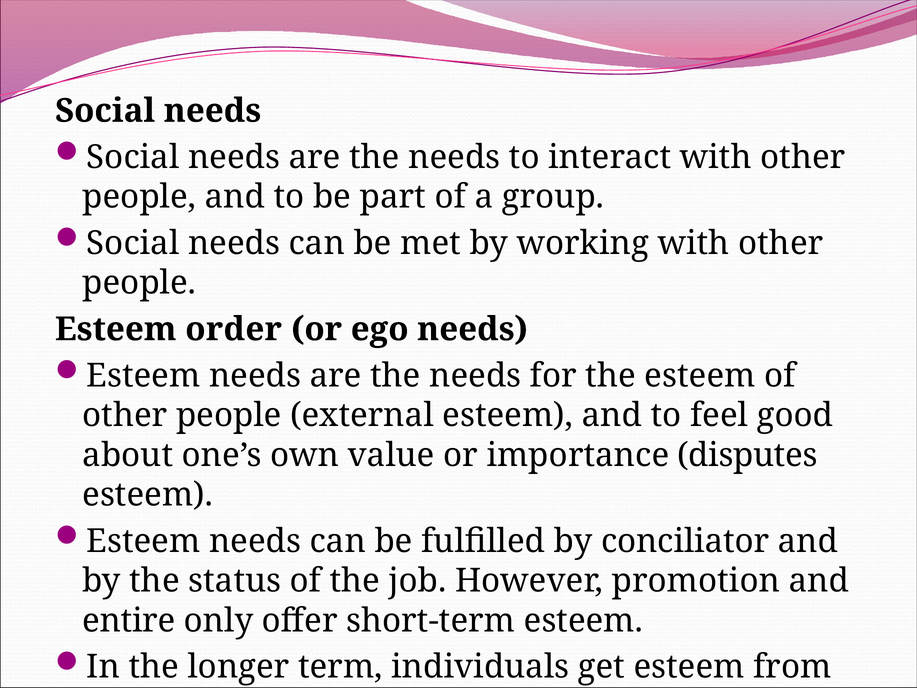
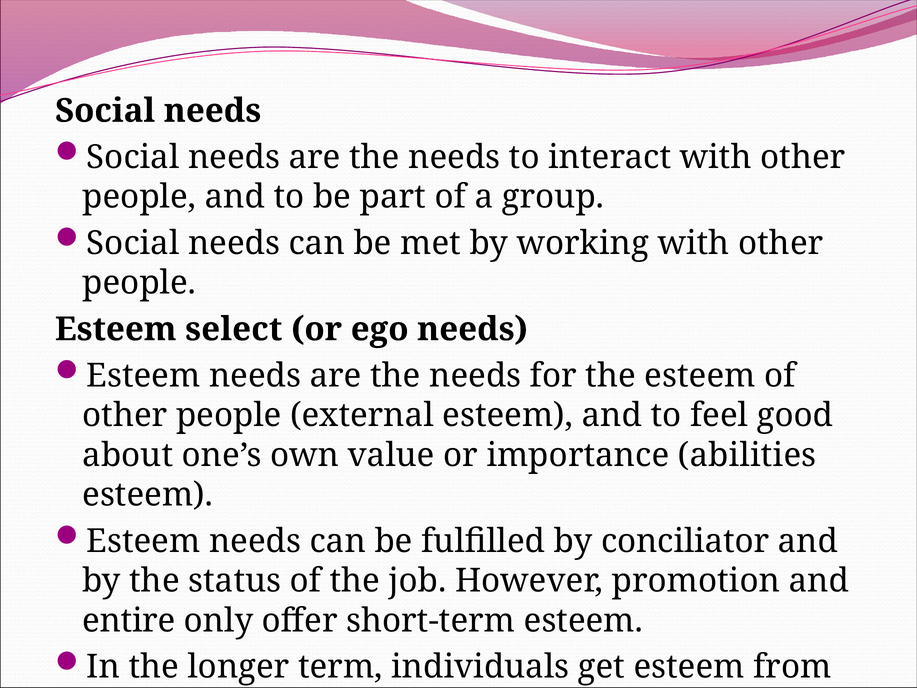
order: order -> select (234, 329)
disputes: disputes -> abilities (747, 455)
